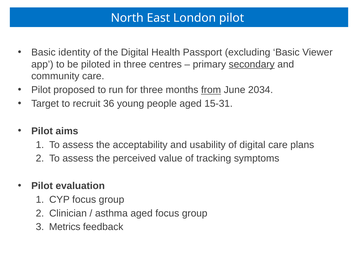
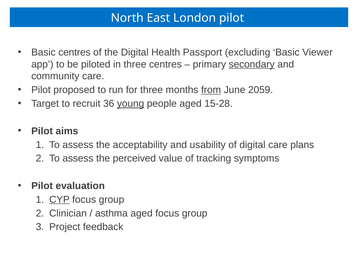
Basic identity: identity -> centres (74, 52)
2034: 2034 -> 2059 (261, 90)
young underline: none -> present (131, 104)
15-31: 15-31 -> 15-28 (219, 104)
CYP underline: none -> present (59, 200)
Metrics: Metrics -> Project (65, 227)
